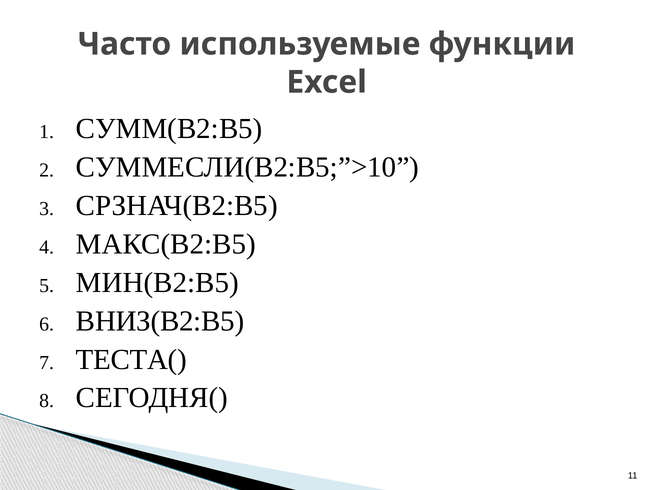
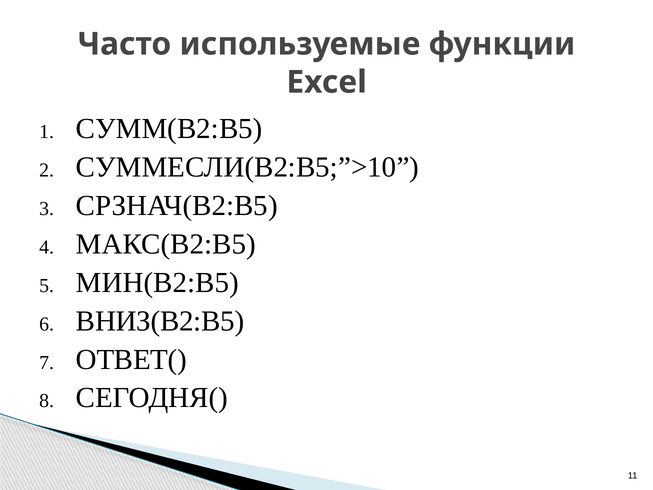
ТЕСТА(: ТЕСТА( -> ОТВЕТ( (131, 359)
